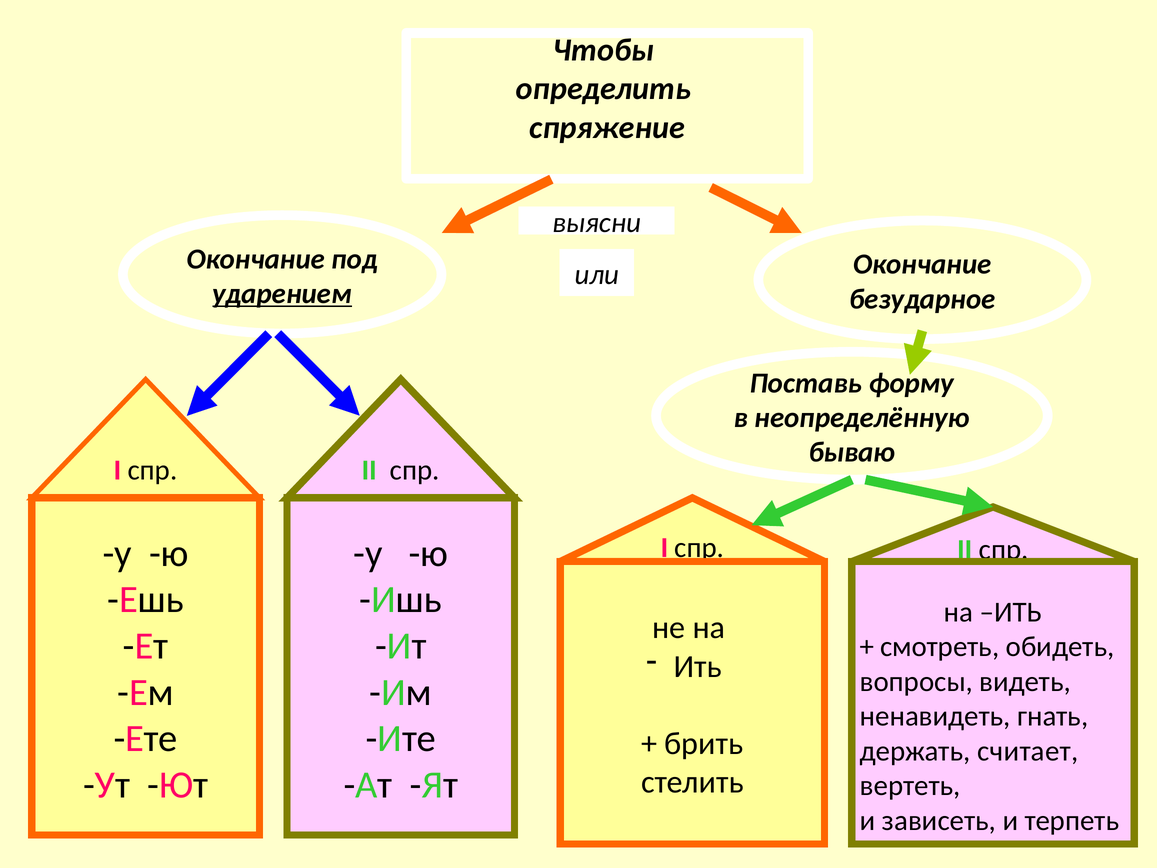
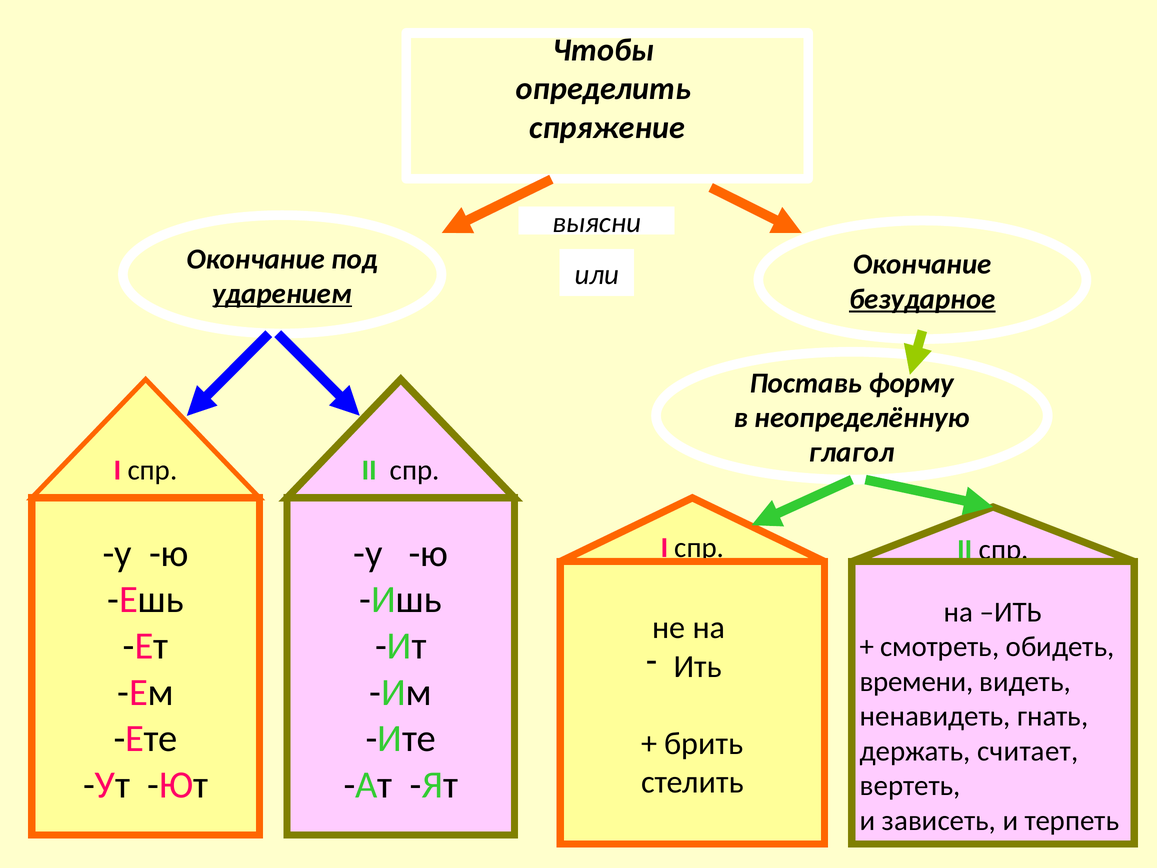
безударное underline: none -> present (922, 299)
бываю: бываю -> глагол (852, 452)
вопросы: вопросы -> времени (917, 681)
